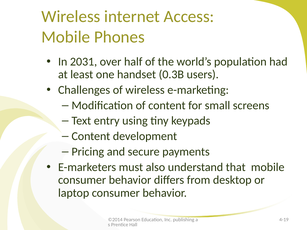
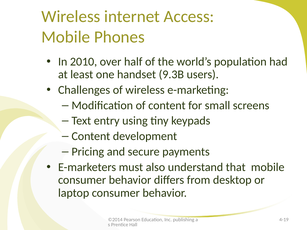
2031: 2031 -> 2010 (84, 62)
0.3B: 0.3B -> 9.3B (171, 75)
